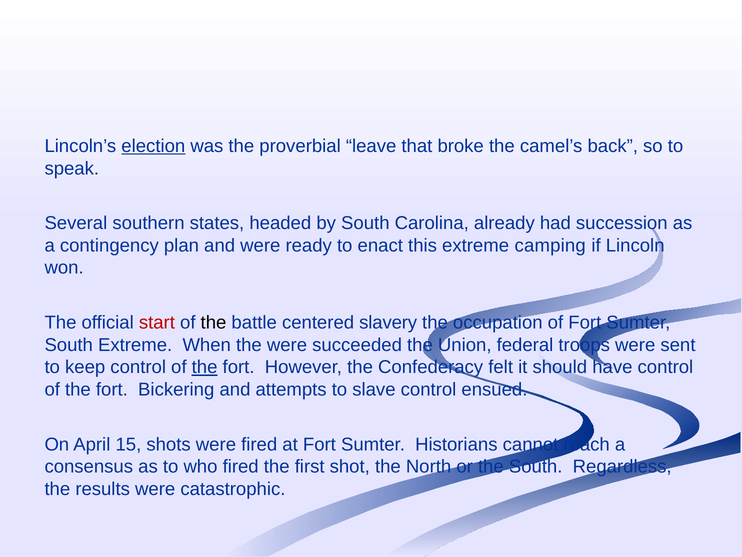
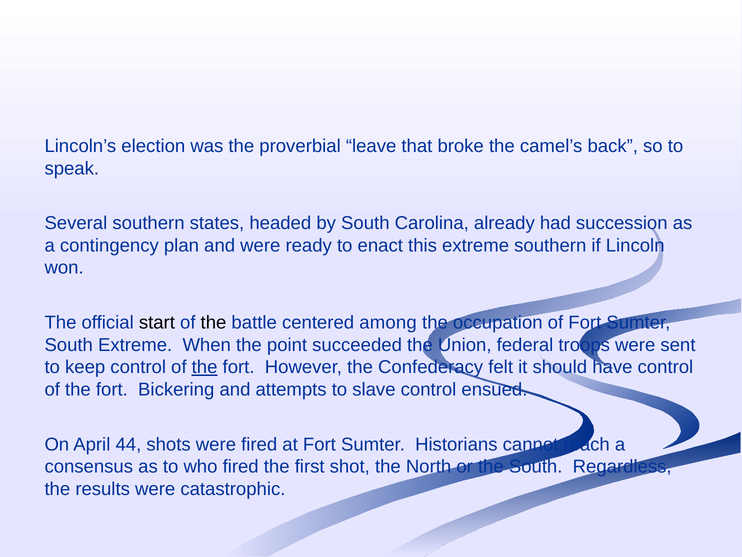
election underline: present -> none (153, 146)
extreme camping: camping -> southern (550, 245)
start colour: red -> black (157, 322)
slavery: slavery -> among (388, 322)
the were: were -> point (287, 345)
15: 15 -> 44 (128, 444)
